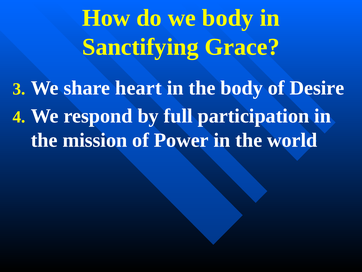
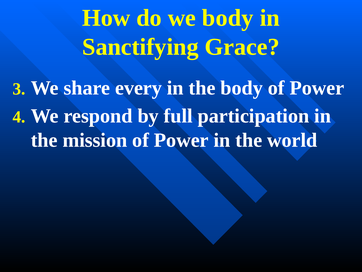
heart: heart -> every (139, 88)
body of Desire: Desire -> Power (317, 88)
